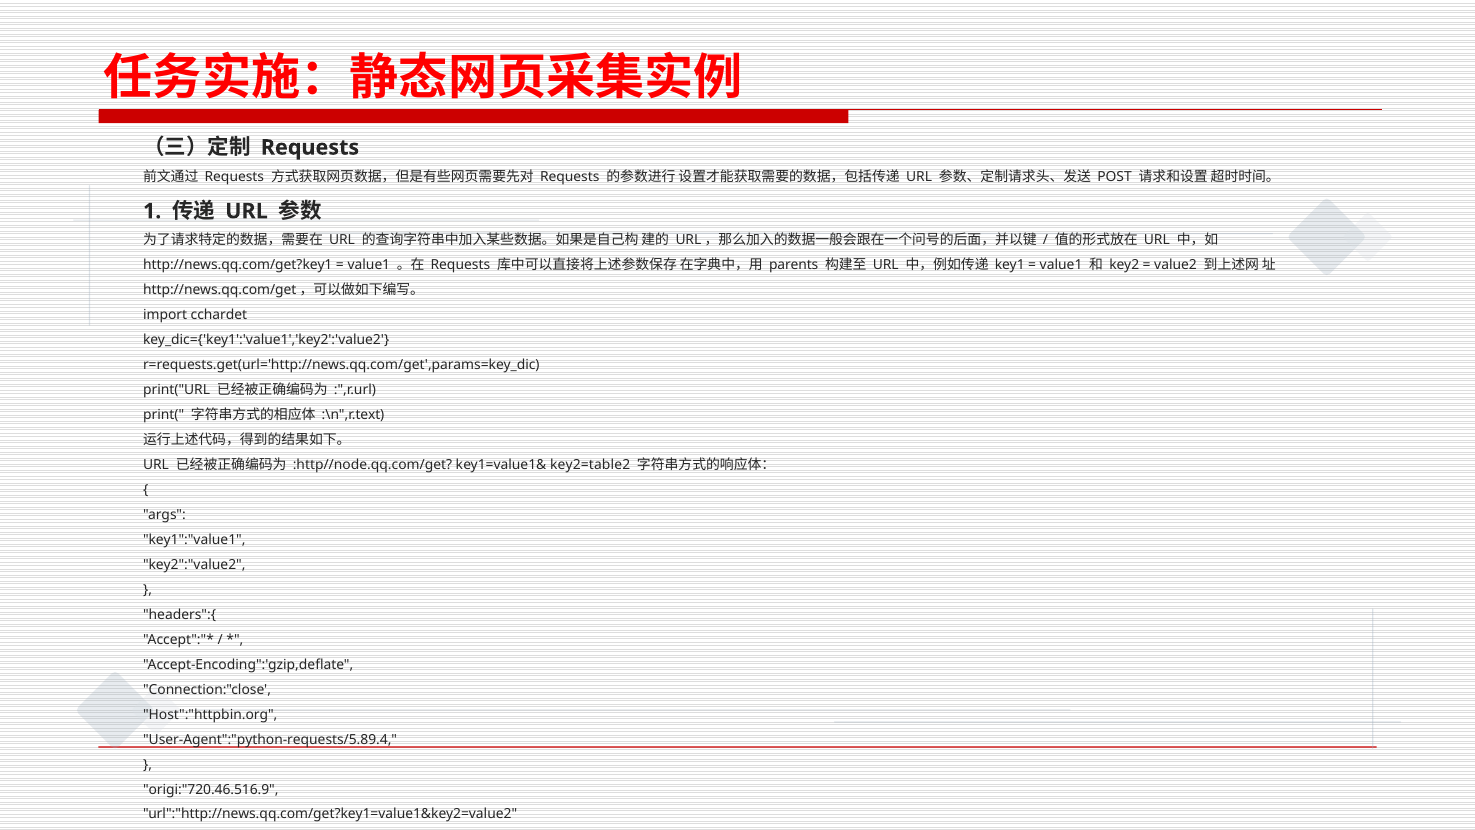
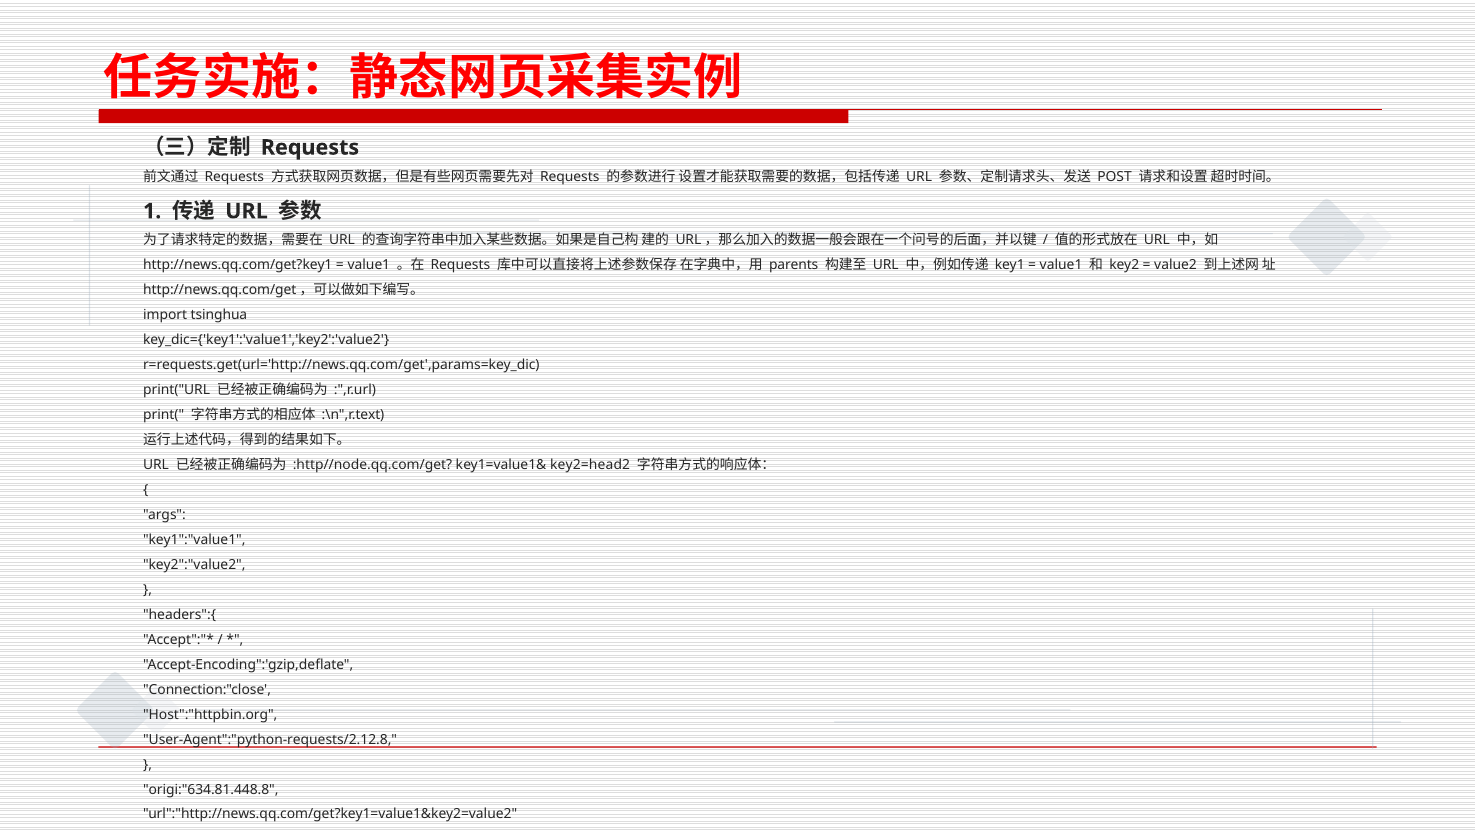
cchardet: cchardet -> tsinghua (219, 315)
key2=table2: key2=table2 -> key2=head2 (590, 465)
User-Agent":"python-requests/5.89.4: User-Agent":"python-requests/5.89.4 -> User-Agent":"python-requests/2.12.8 (270, 739)
origi:"720.46.516.9: origi:"720.46.516.9 -> origi:"634.81.448.8 (211, 789)
